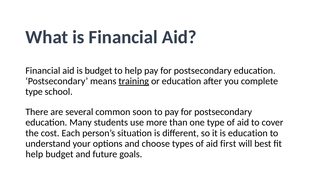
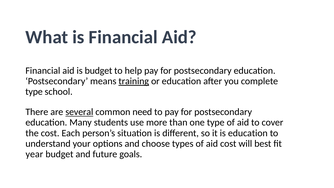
several underline: none -> present (79, 112)
soon: soon -> need (142, 112)
aid first: first -> cost (228, 143)
help: help -> year (34, 154)
